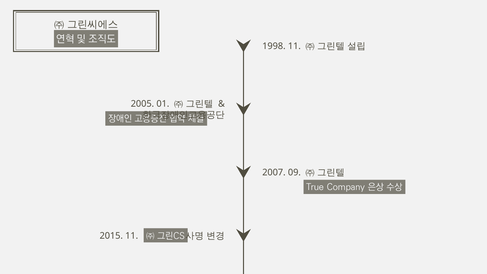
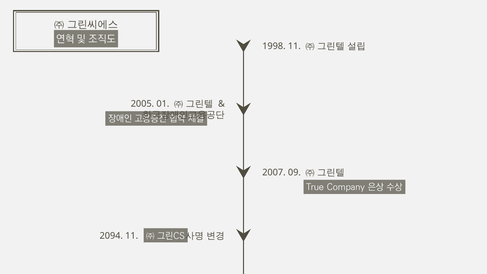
2015: 2015 -> 2094 (111, 236)
